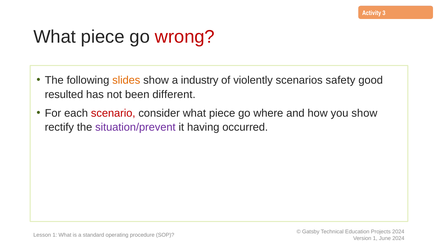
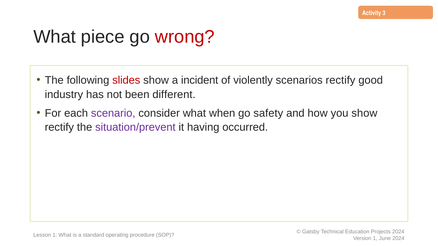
slides colour: orange -> red (126, 80)
industry: industry -> incident (200, 80)
scenarios safety: safety -> rectify (341, 80)
resulted: resulted -> industry (64, 95)
scenario colour: red -> purple (113, 113)
consider what piece: piece -> when (222, 113)
where: where -> safety (268, 113)
